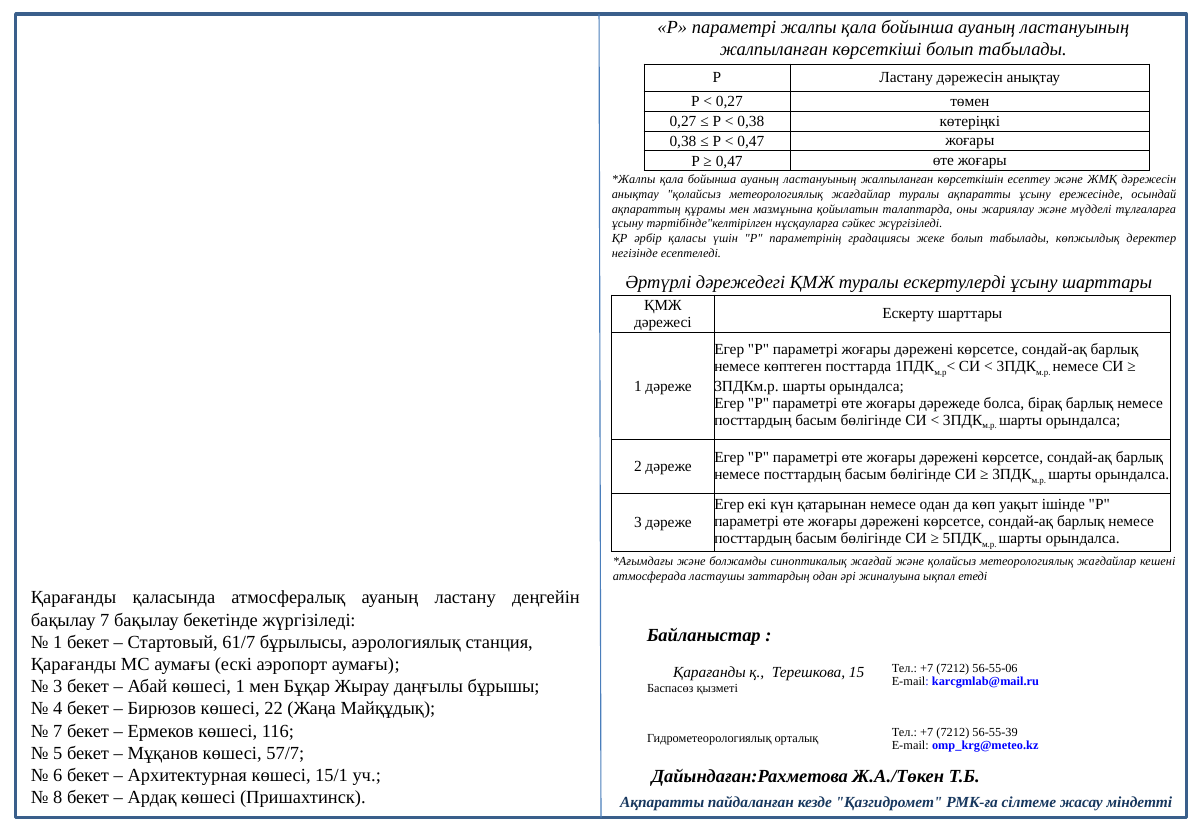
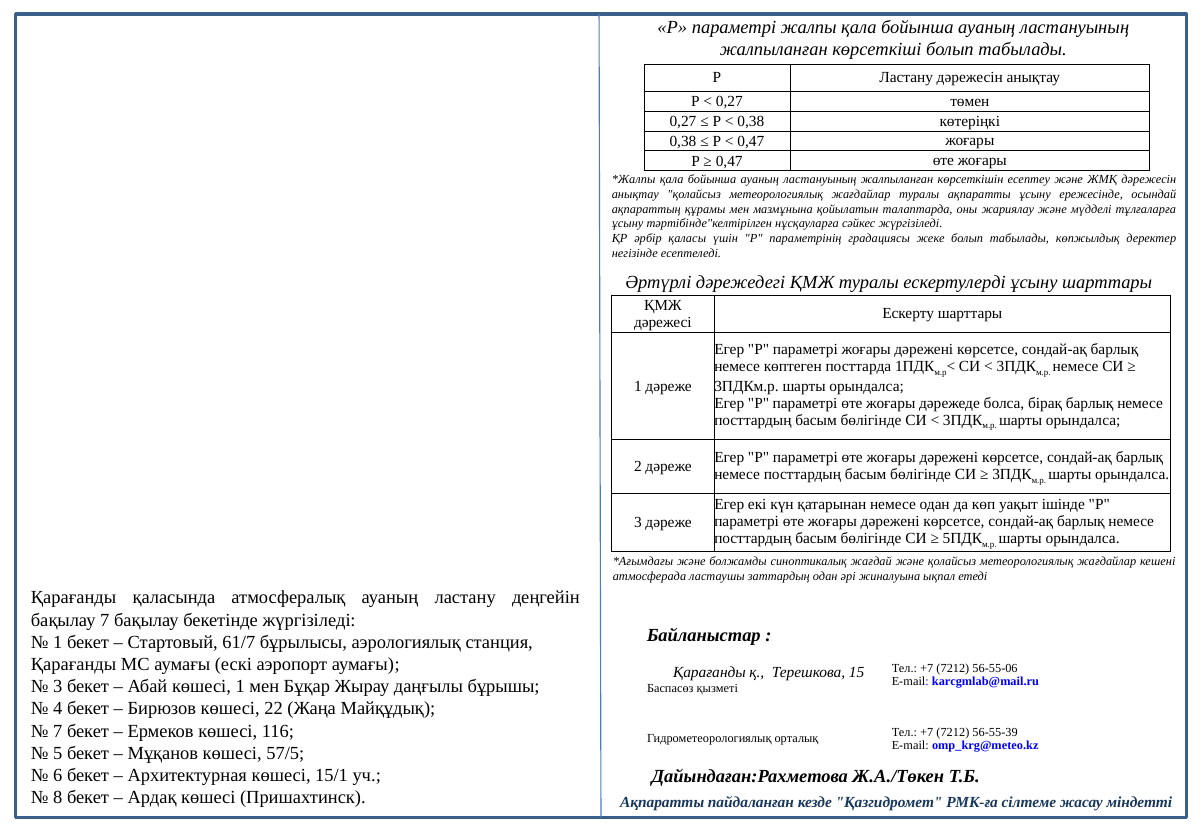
57/7: 57/7 -> 57/5 (285, 753)
